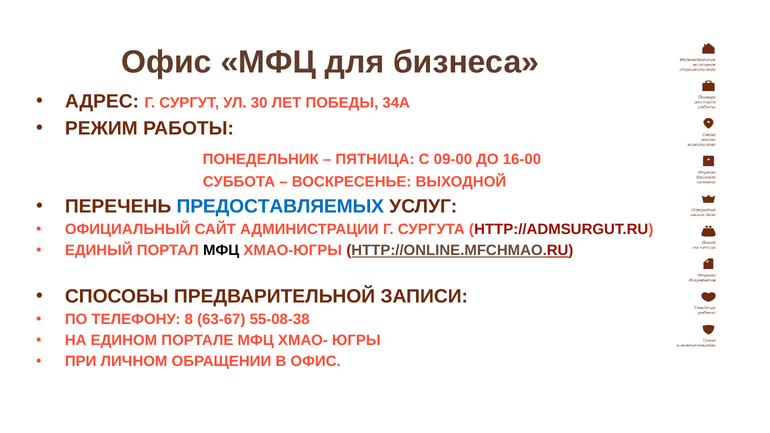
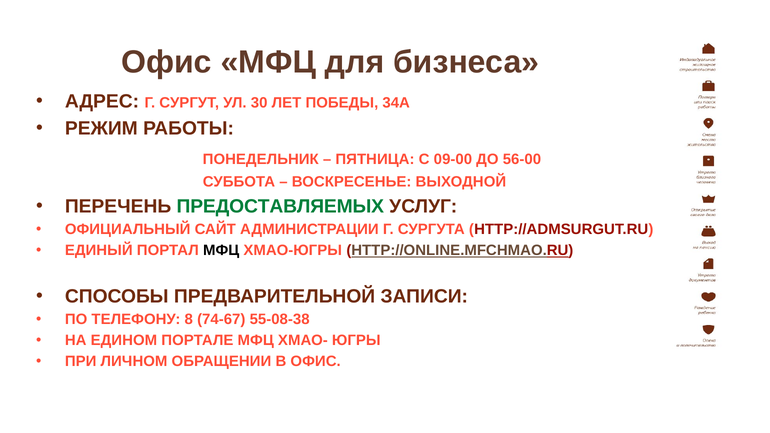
16-00: 16-00 -> 56-00 (522, 159)
ПРЕДОСТАВЛЯЕМЫХ colour: blue -> green (280, 206)
63-67: 63-67 -> 74-67 (221, 320)
